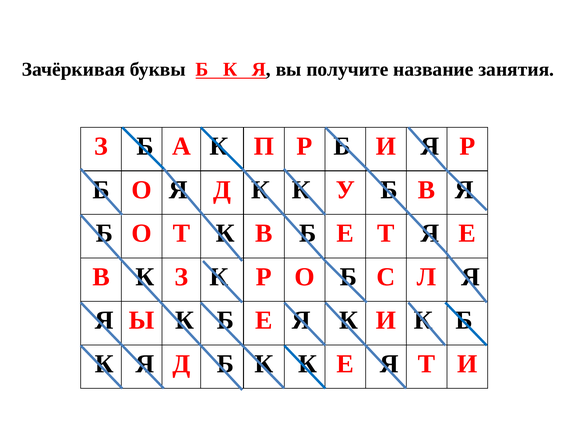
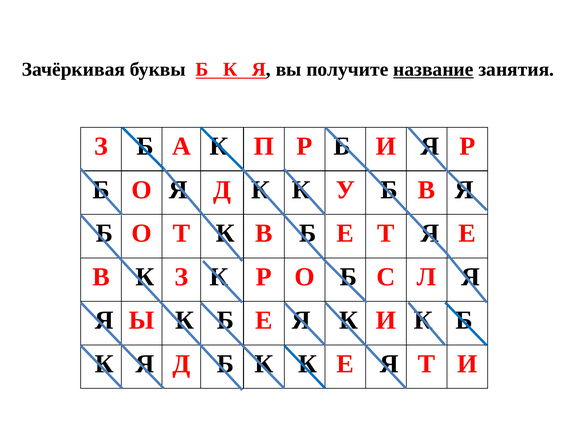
название underline: none -> present (433, 70)
